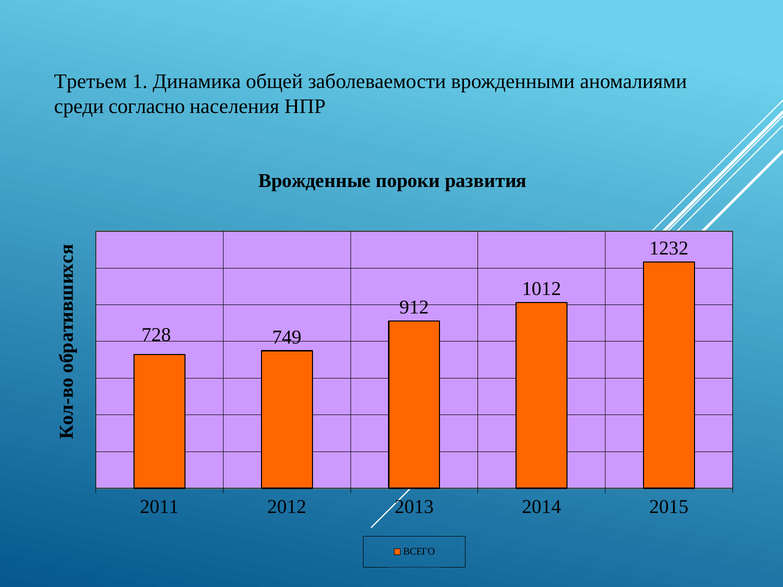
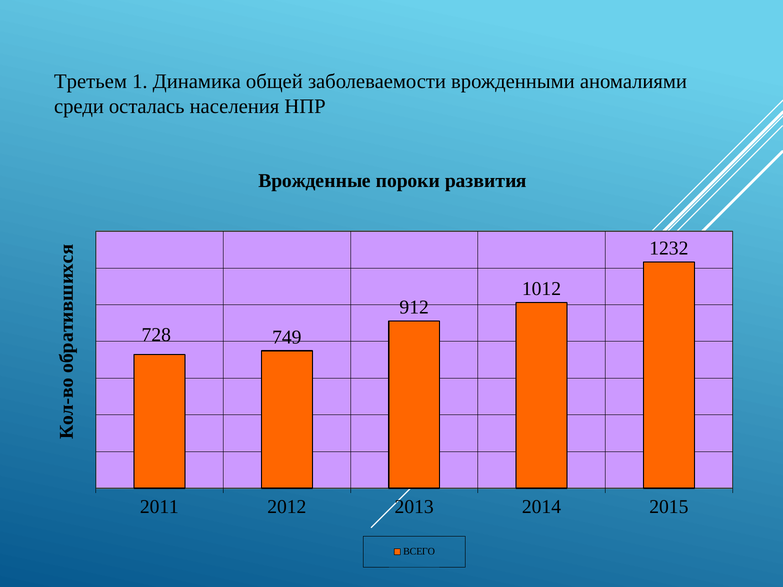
согласно: согласно -> осталась (147, 106)
